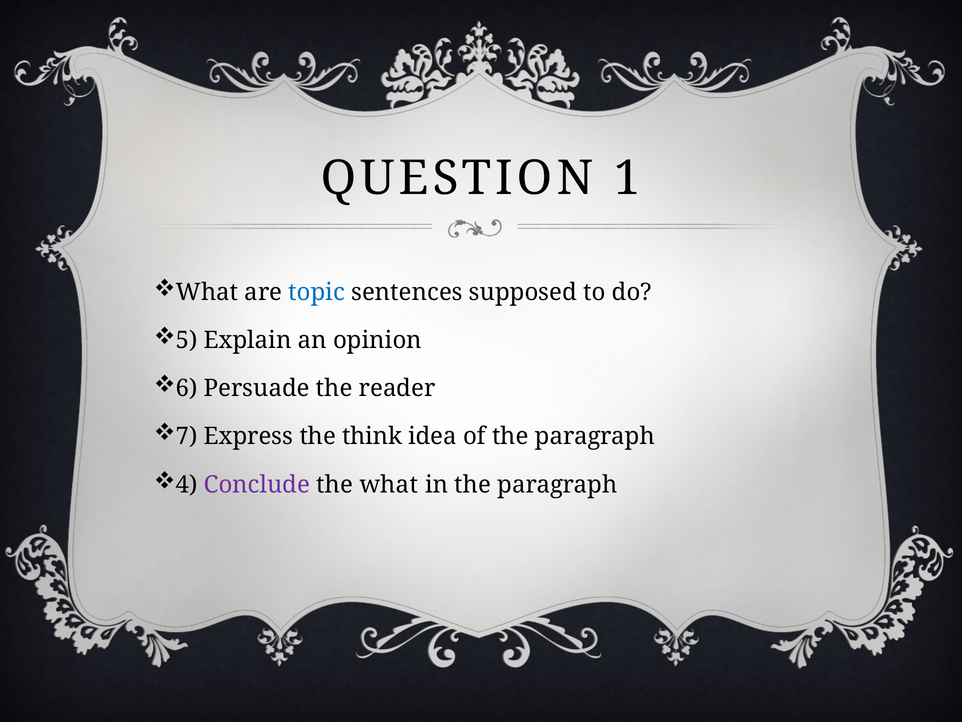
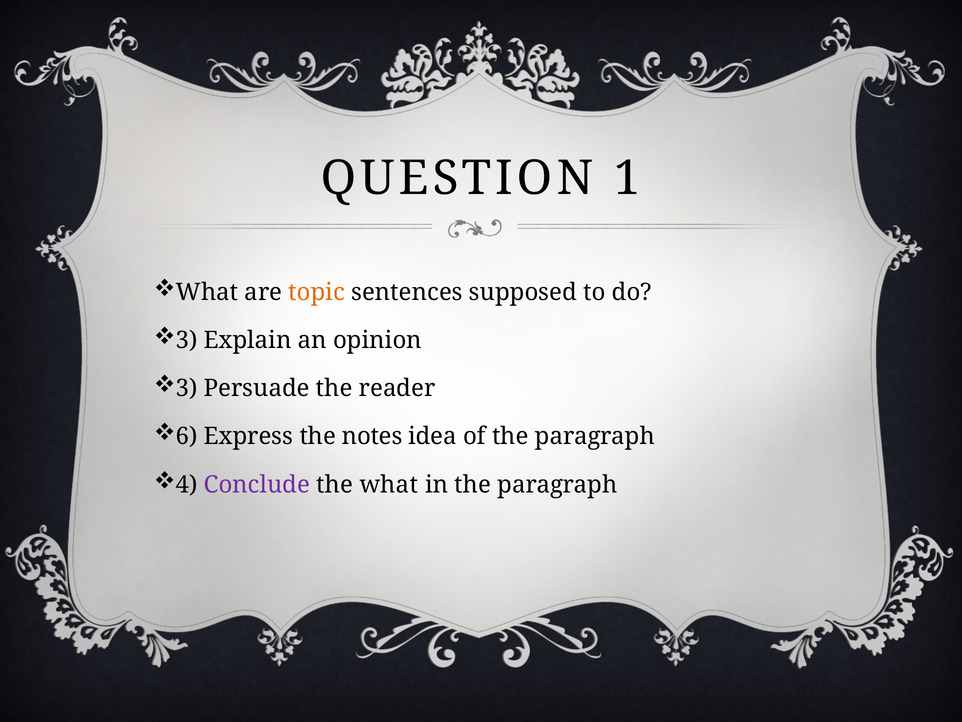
topic colour: blue -> orange (317, 292)
5: 5 -> 3 (187, 340)
6: 6 -> 3 (187, 388)
7: 7 -> 6 (187, 436)
think: think -> notes (372, 436)
